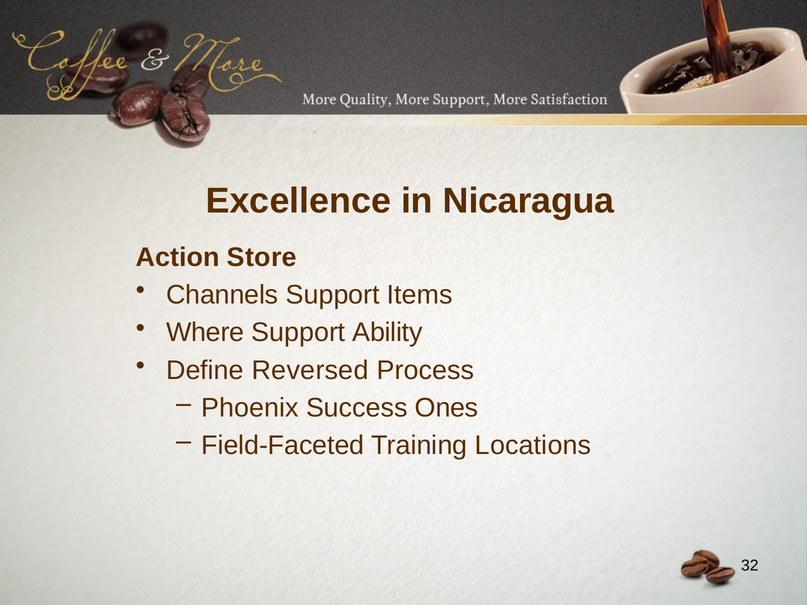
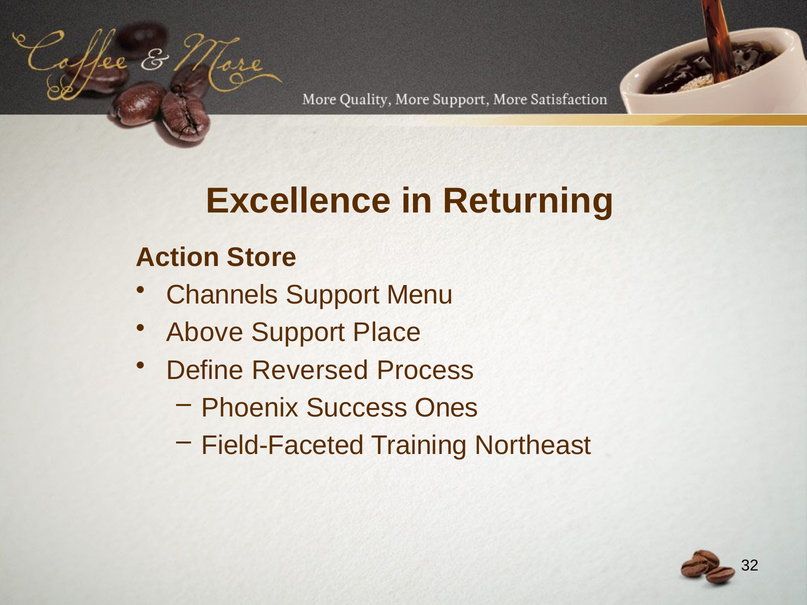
Nicaragua: Nicaragua -> Returning (528, 201)
Items: Items -> Menu (420, 295)
Where: Where -> Above (205, 333)
Ability: Ability -> Place (387, 333)
Locations: Locations -> Northeast (533, 446)
